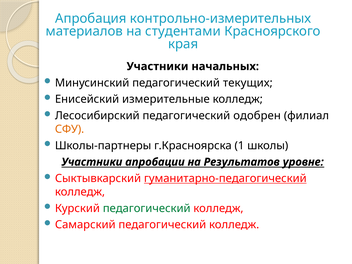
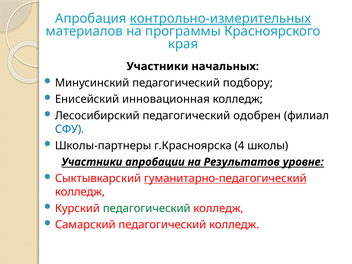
контрольно-измерительных underline: none -> present (221, 19)
студентами: студентами -> программы (183, 31)
текущих: текущих -> подбору (248, 83)
измерительные: измерительные -> инновационная (166, 99)
СФУ colour: orange -> blue (70, 129)
1: 1 -> 4 (239, 146)
